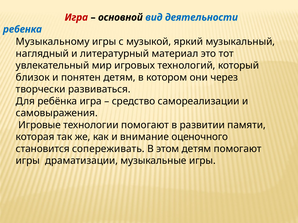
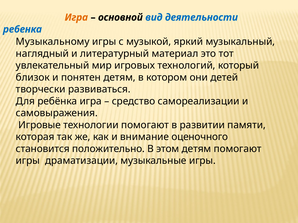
Игра colour: red -> orange (76, 17)
через: через -> детей (224, 78)
сопереживать: сопереживать -> положительно (108, 149)
